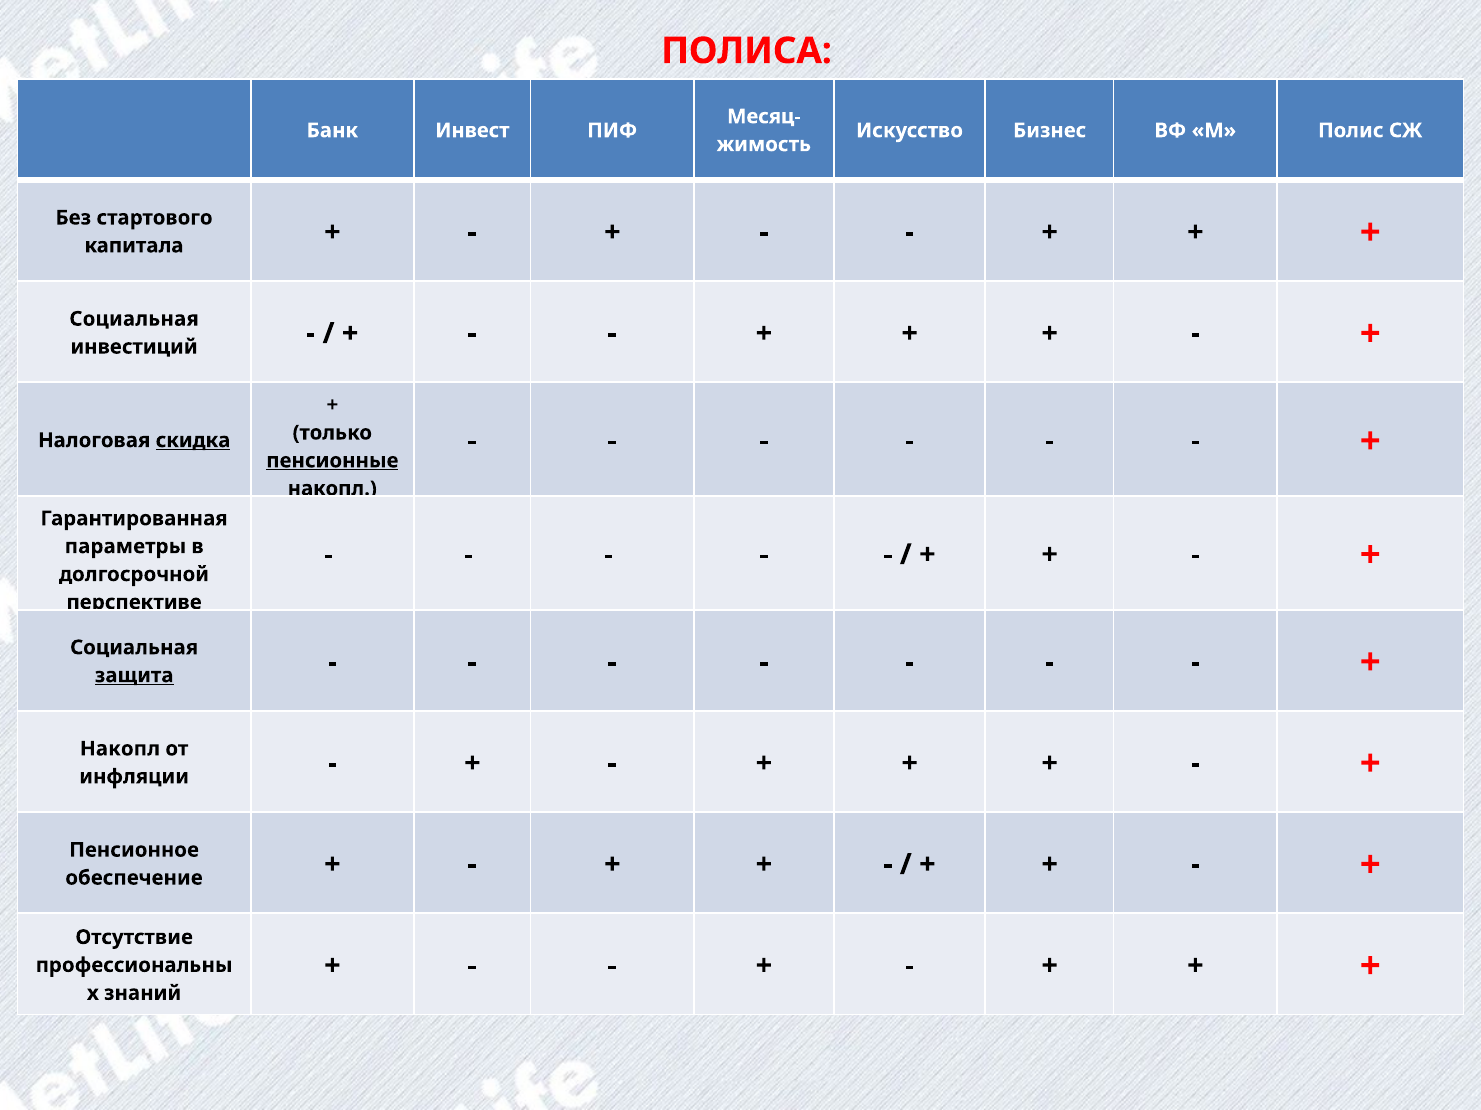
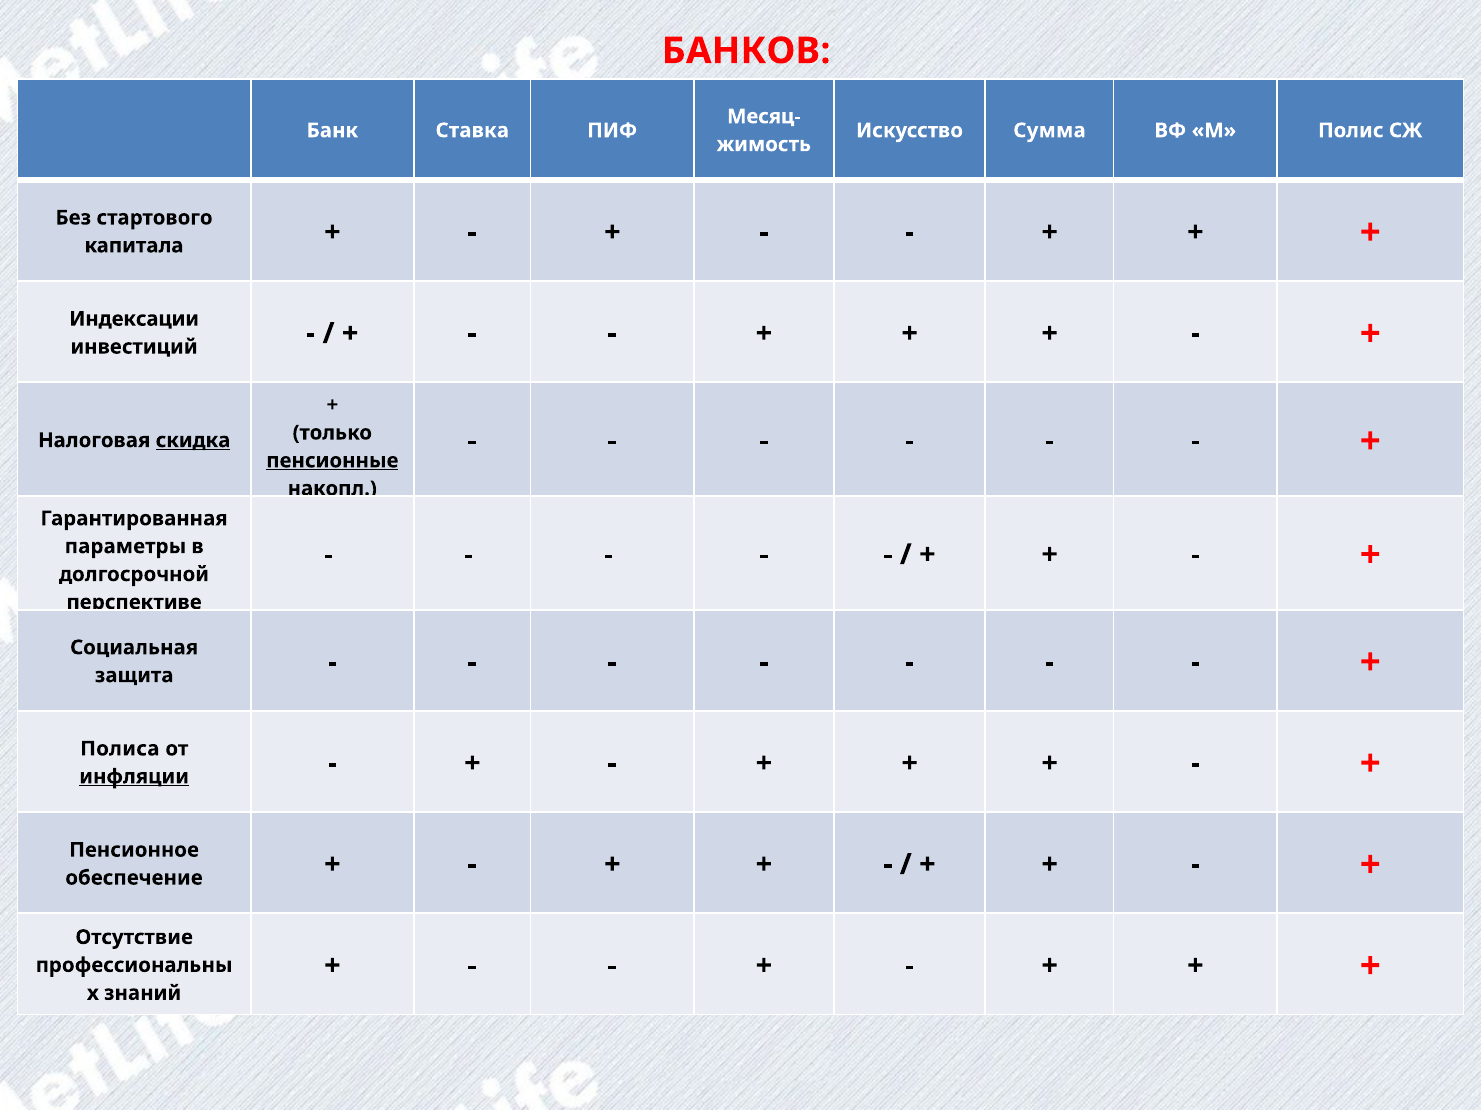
ПОЛИСА: ПОЛИСА -> БАНКОВ (746, 51)
Инвест: Инвест -> Ставка (472, 131)
Бизнес: Бизнес -> Сумма (1049, 131)
Социальная: Социальная -> Индексации (134, 319)
защита underline: present -> none (134, 676)
Накопл: Накопл -> Полиса (120, 749)
инфляции underline: none -> present (134, 777)
